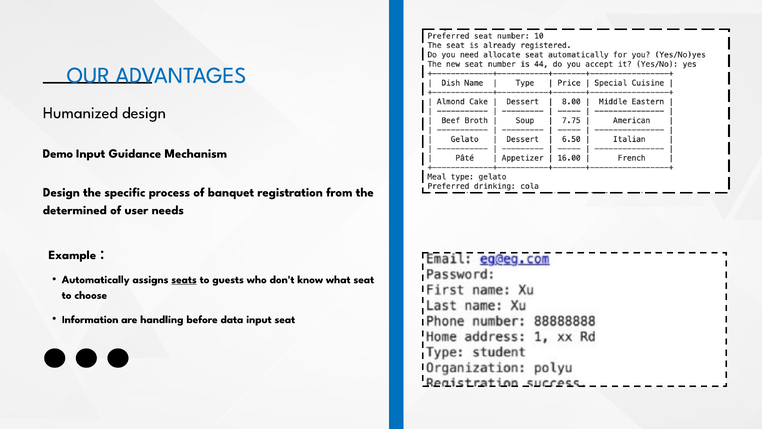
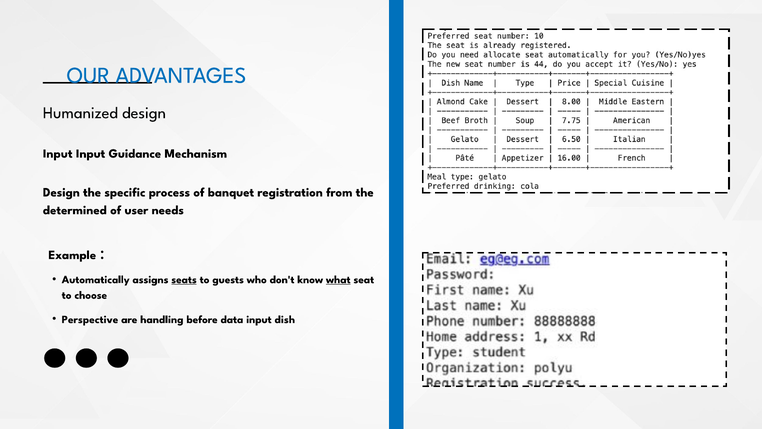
Demo: Demo -> Input (58, 153)
what underline: none -> present (338, 279)
Information: Information -> Perspective (90, 319)
input seat: seat -> dish (285, 319)
